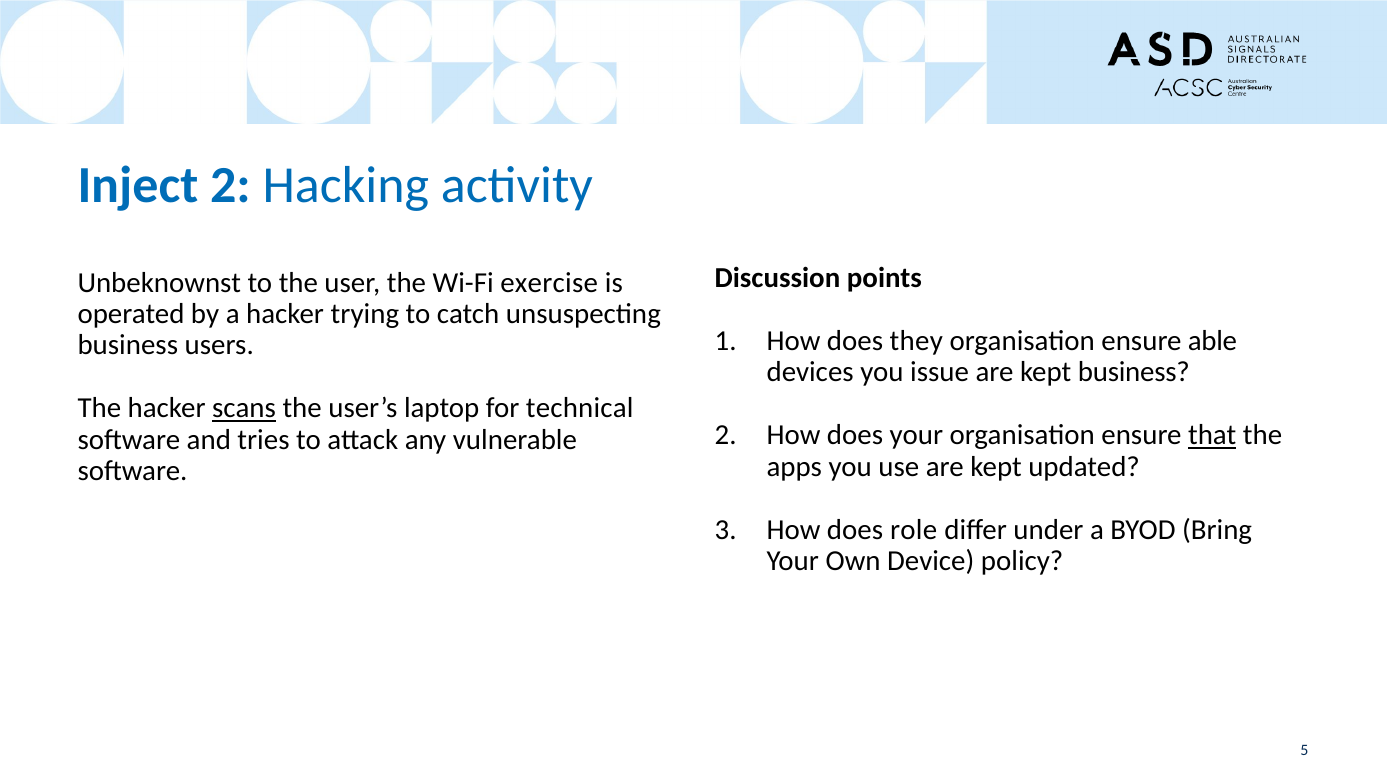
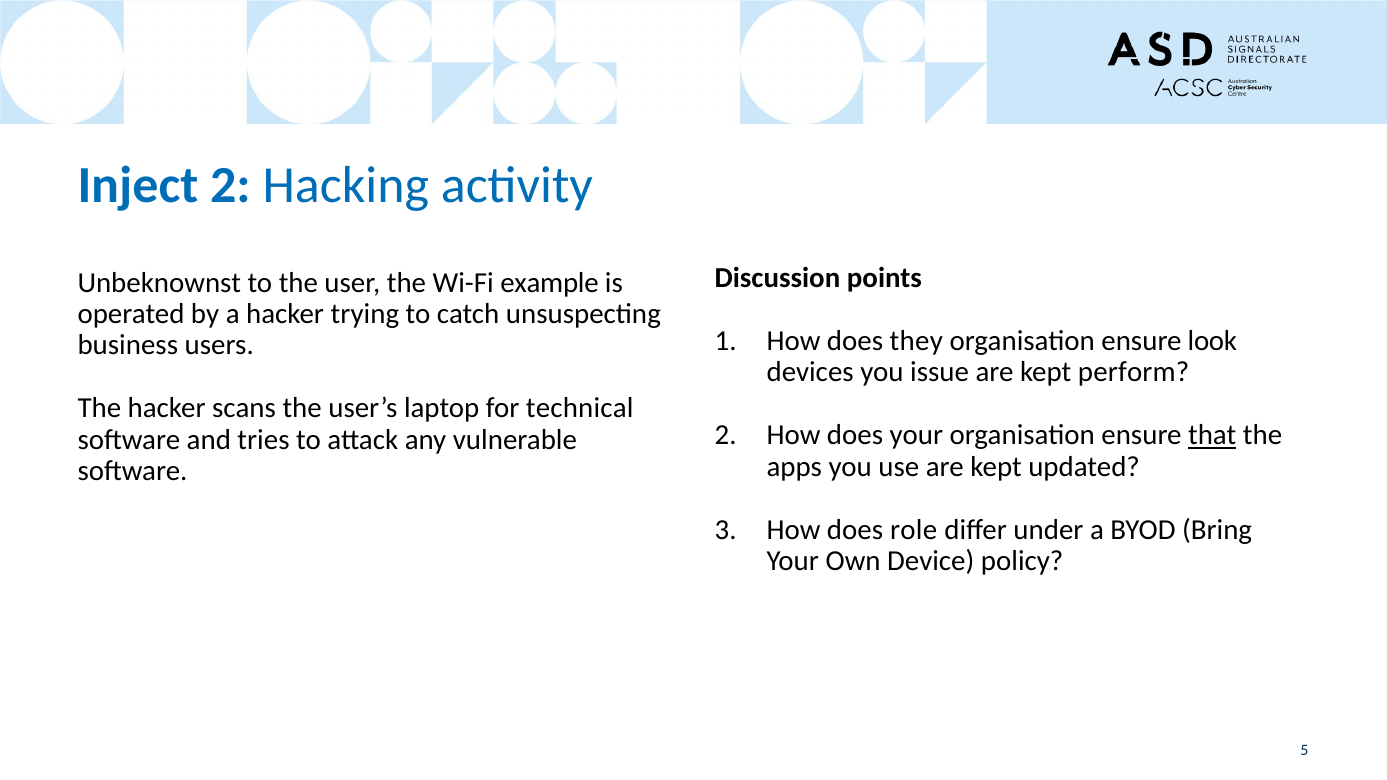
exercise: exercise -> example (549, 283)
able: able -> look (1212, 341)
kept business: business -> perform (1134, 372)
scans underline: present -> none (244, 408)
